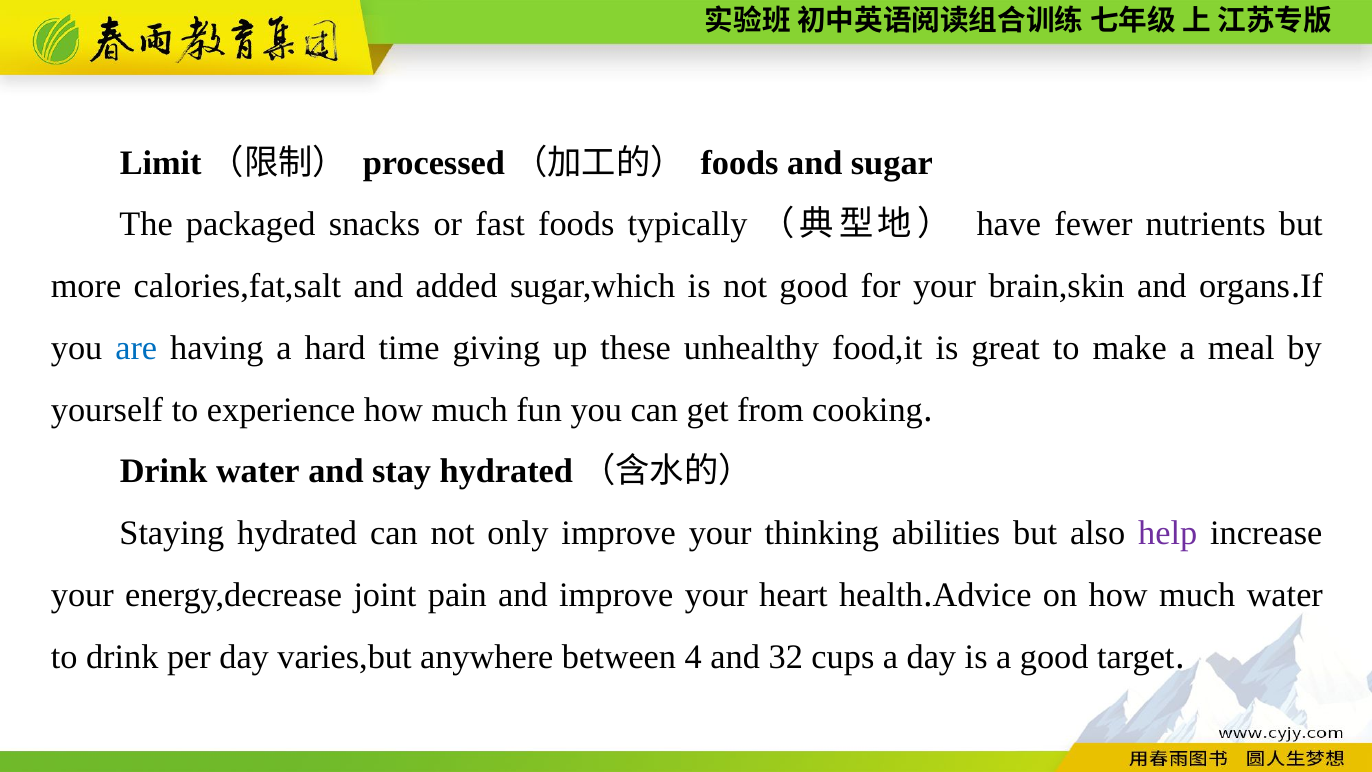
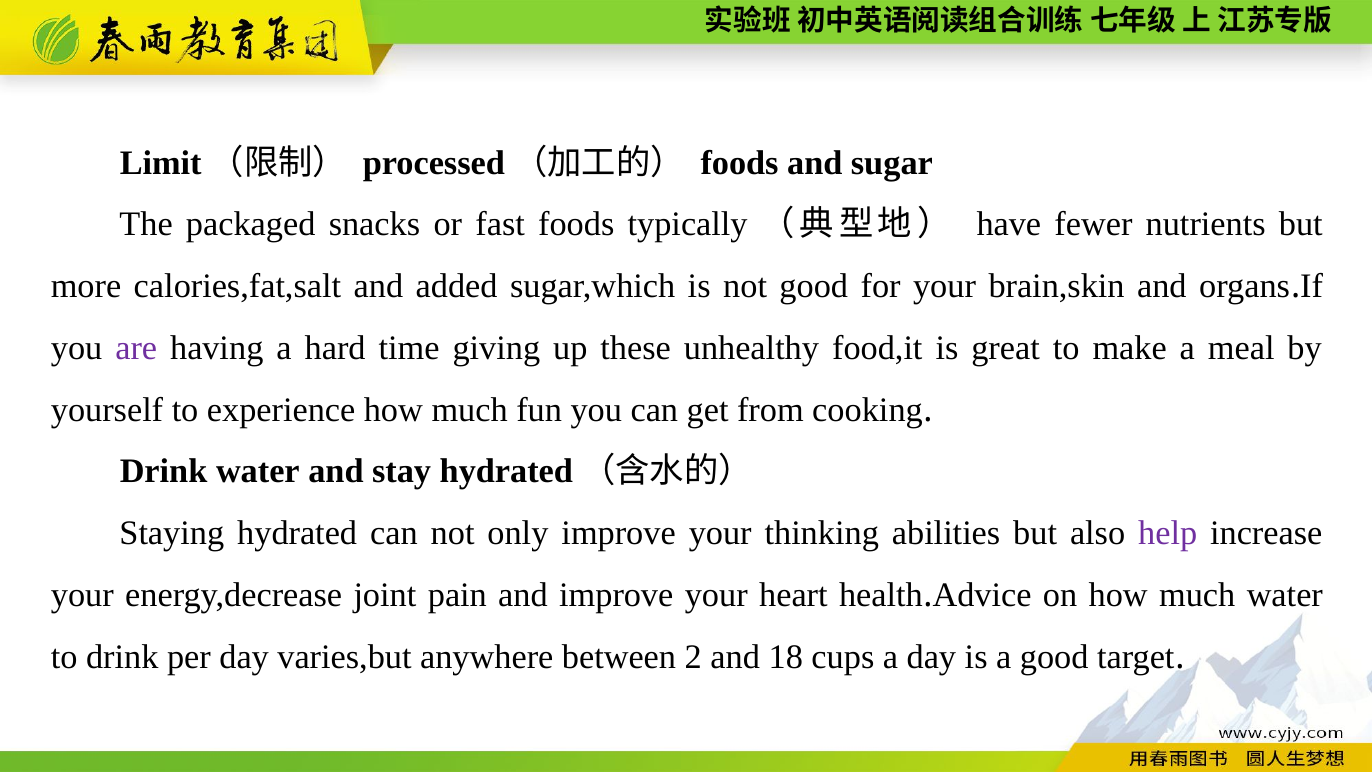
are colour: blue -> purple (136, 348)
4: 4 -> 2 (693, 657)
32: 32 -> 18 (786, 657)
